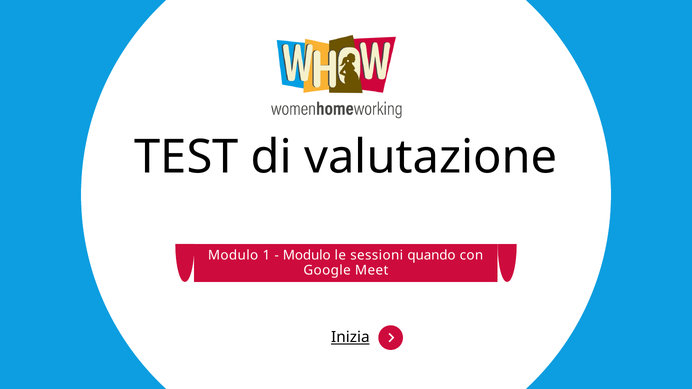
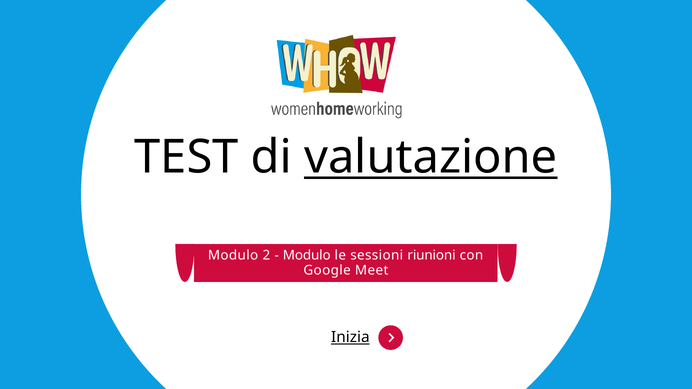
valutazione underline: none -> present (431, 158)
1: 1 -> 2 (266, 255)
quando: quando -> riunioni (432, 255)
